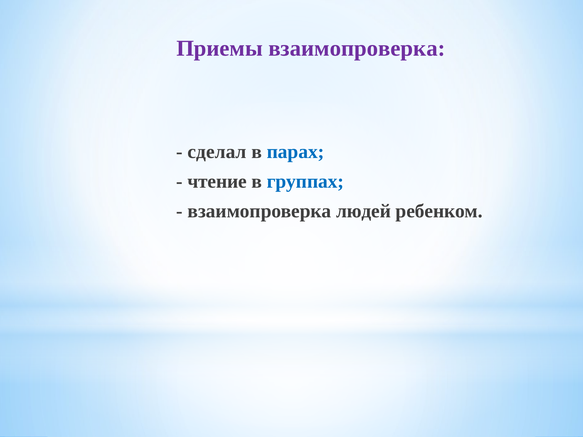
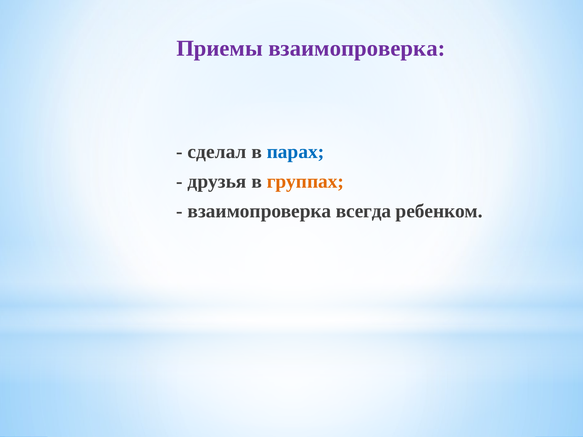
чтение: чтение -> друзья (217, 182)
группах colour: blue -> orange (305, 182)
людей: людей -> всегда (364, 211)
